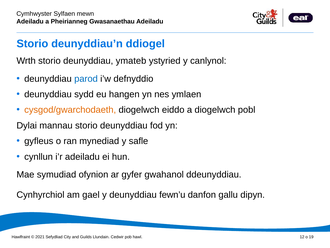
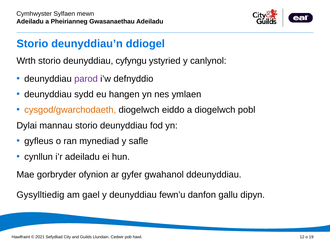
ymateb: ymateb -> cyfyngu (131, 61)
parod colour: blue -> purple (86, 79)
symudiad: symudiad -> gorbryder (57, 174)
Cynhyrchiol: Cynhyrchiol -> Gysylltiedig (40, 195)
